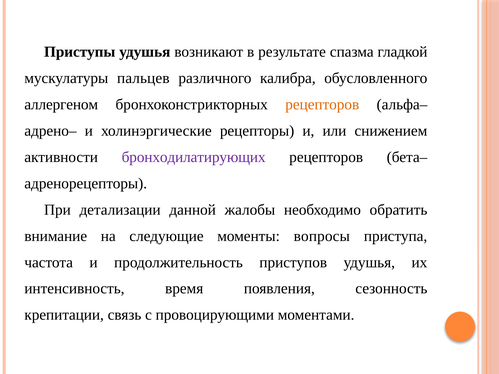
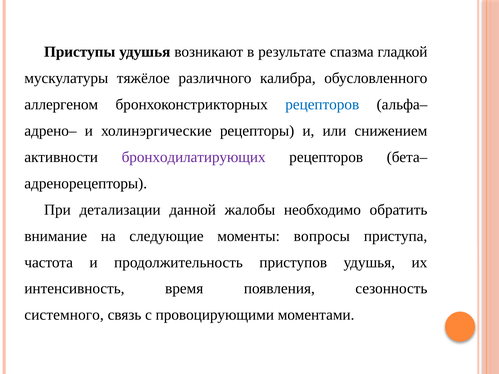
пальцев: пальцев -> тяжёлое (143, 78)
рецепторов colour: orange -> blue (322, 105)
крепитации: крепитации -> системного (64, 315)
